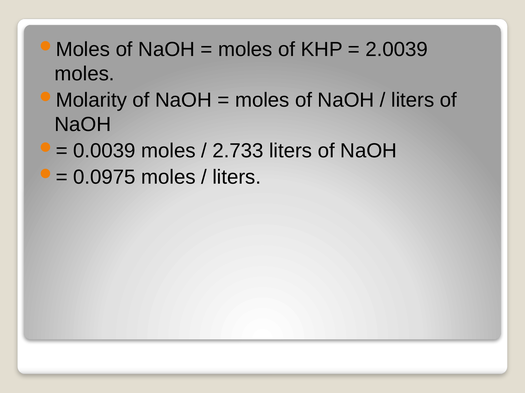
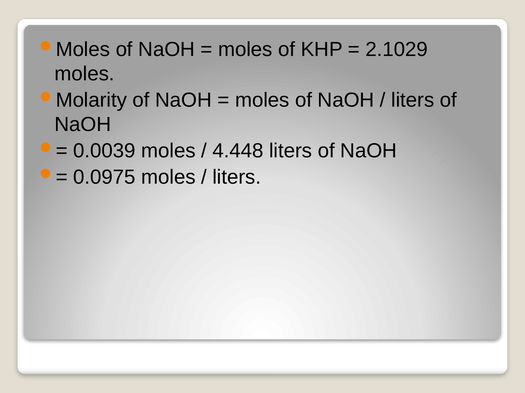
2.0039: 2.0039 -> 2.1029 (397, 49)
2.733: 2.733 -> 4.448 (238, 151)
